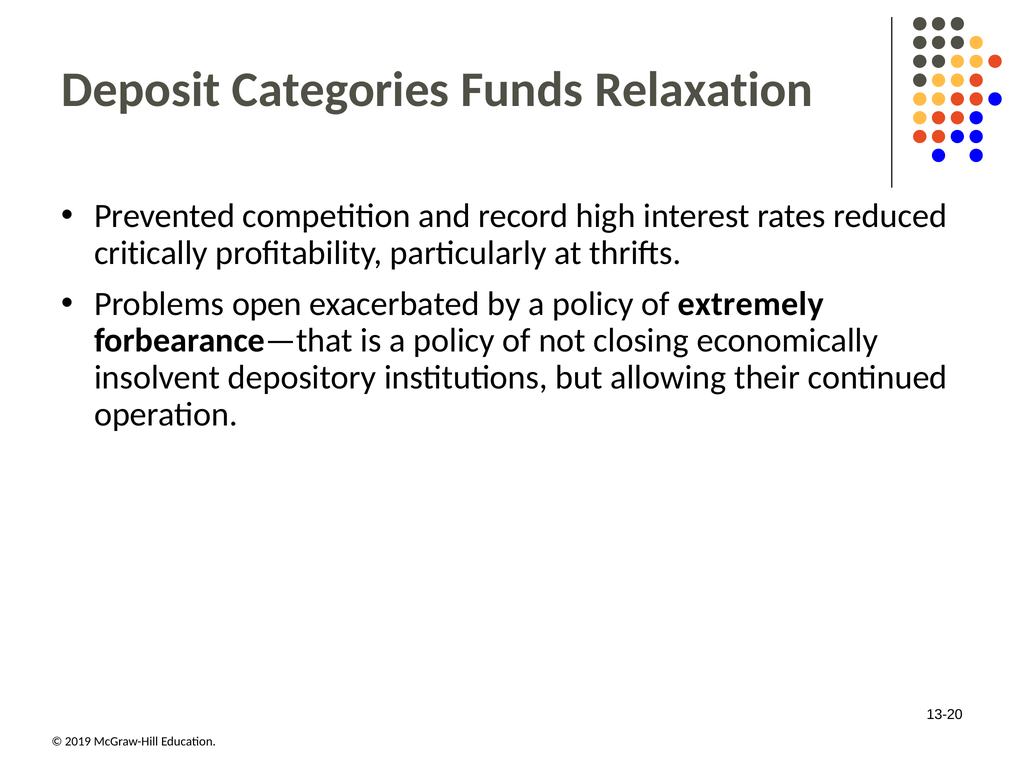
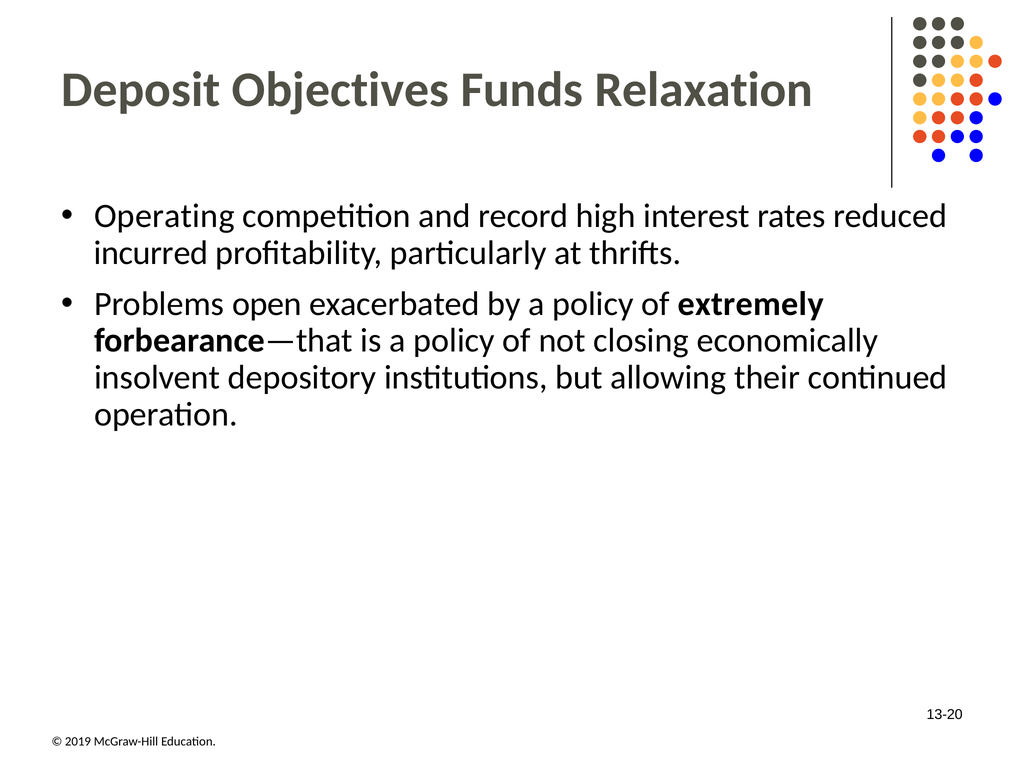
Categories: Categories -> Objectives (341, 90)
Prevented: Prevented -> Operating (164, 216)
critically: critically -> incurred (151, 253)
